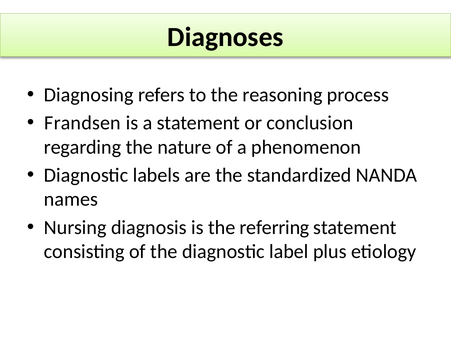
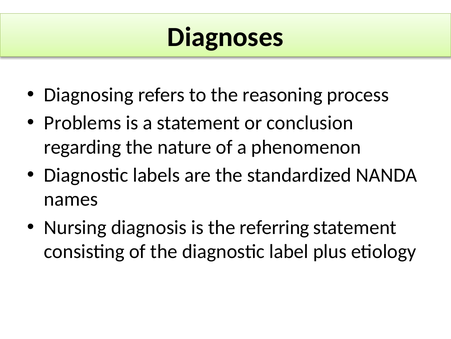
Frandsen: Frandsen -> Problems (83, 123)
